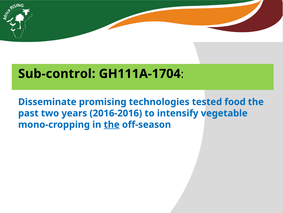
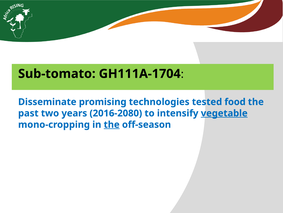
Sub-control: Sub-control -> Sub-tomato (57, 73)
2016-2016: 2016-2016 -> 2016-2080 (116, 113)
vegetable underline: none -> present (224, 113)
